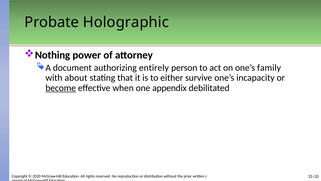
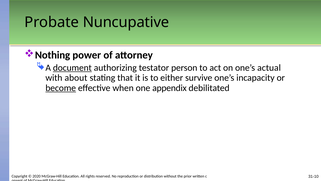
Holographic: Holographic -> Nuncupative (126, 22)
document underline: none -> present (72, 68)
entirely: entirely -> testator (154, 68)
family: family -> actual (269, 68)
